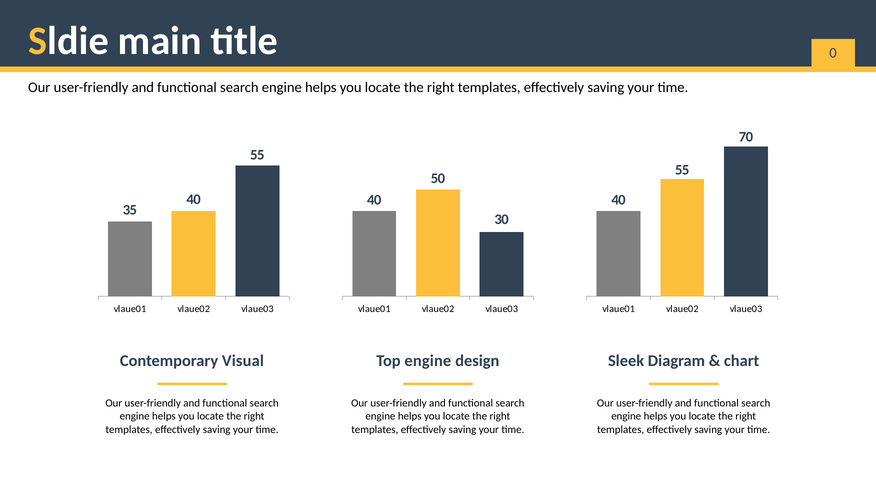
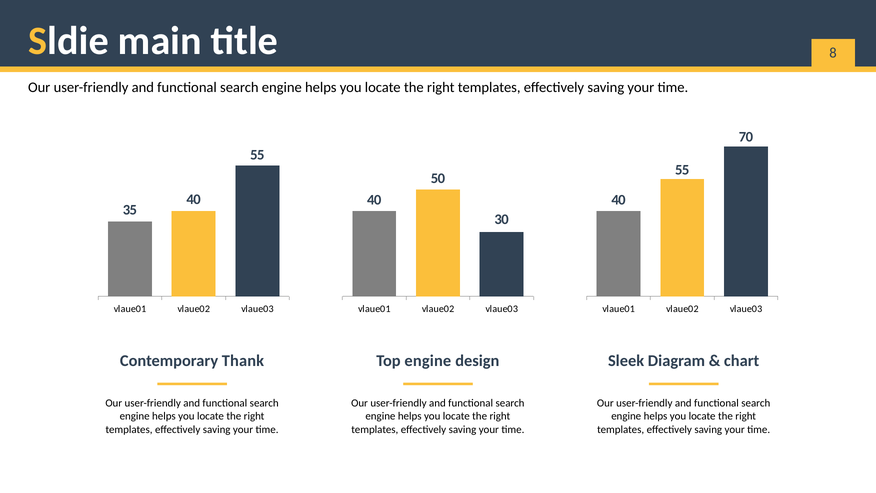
0: 0 -> 8 (833, 53)
Visual: Visual -> Thank (243, 361)
